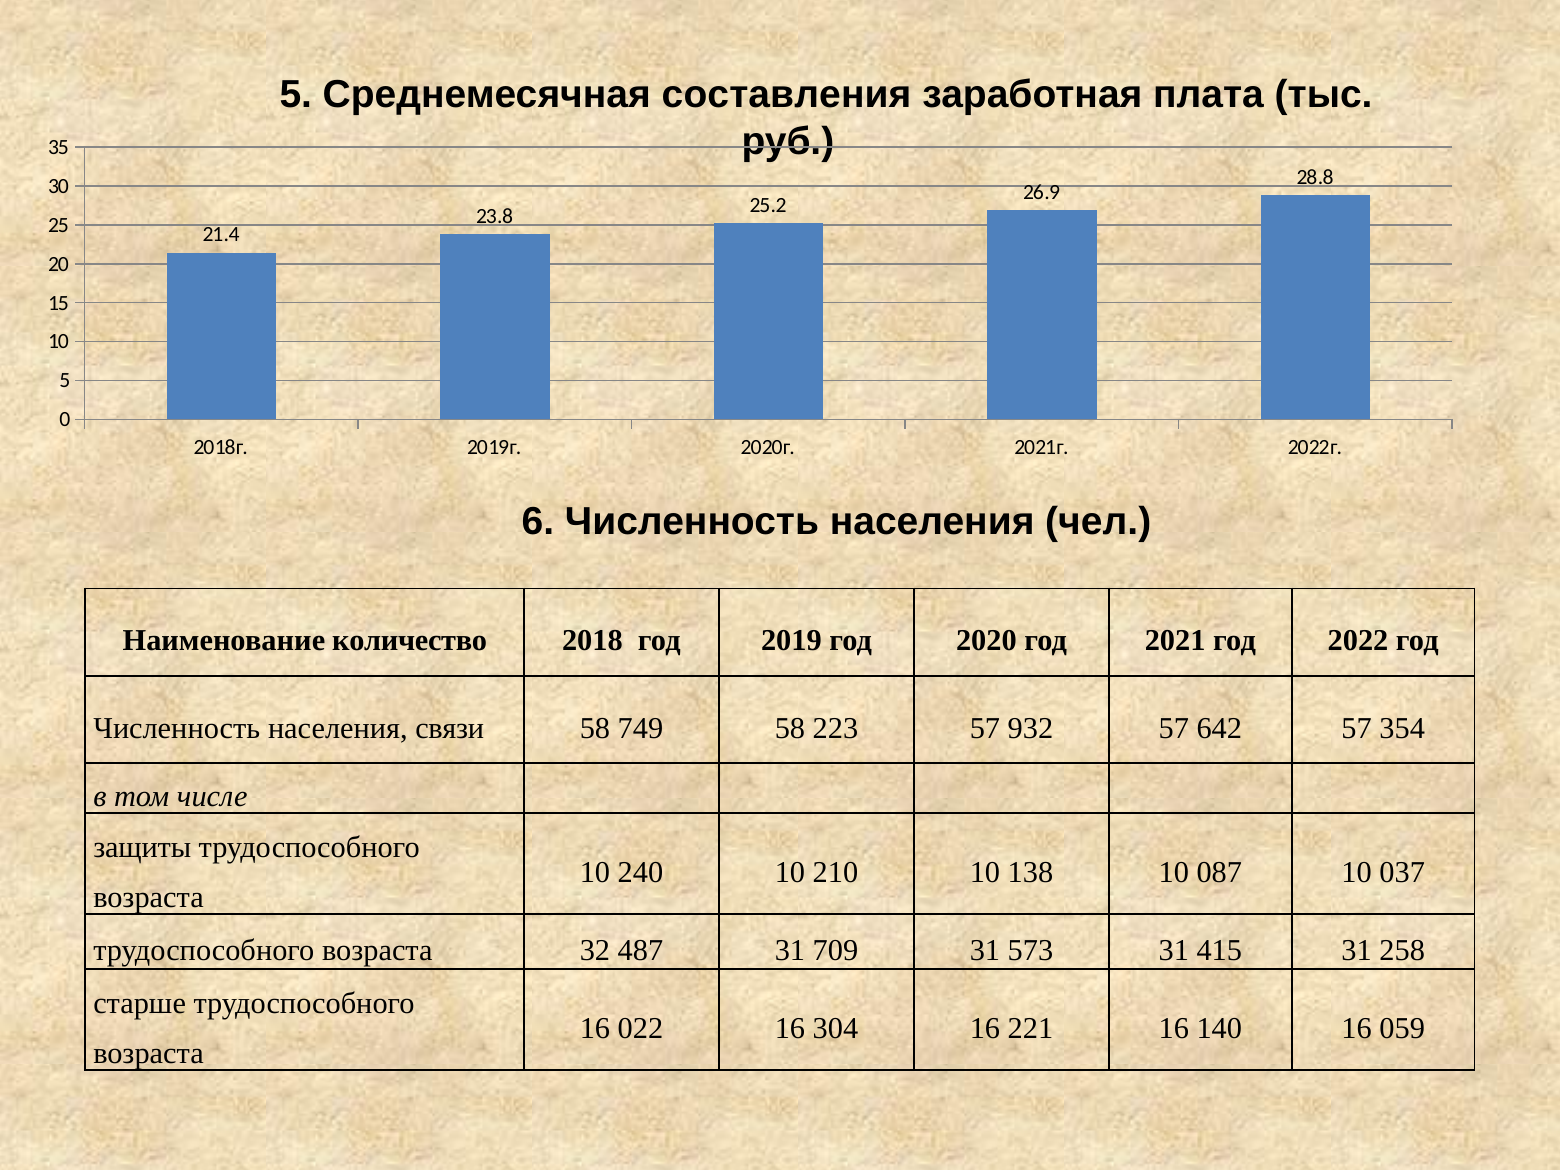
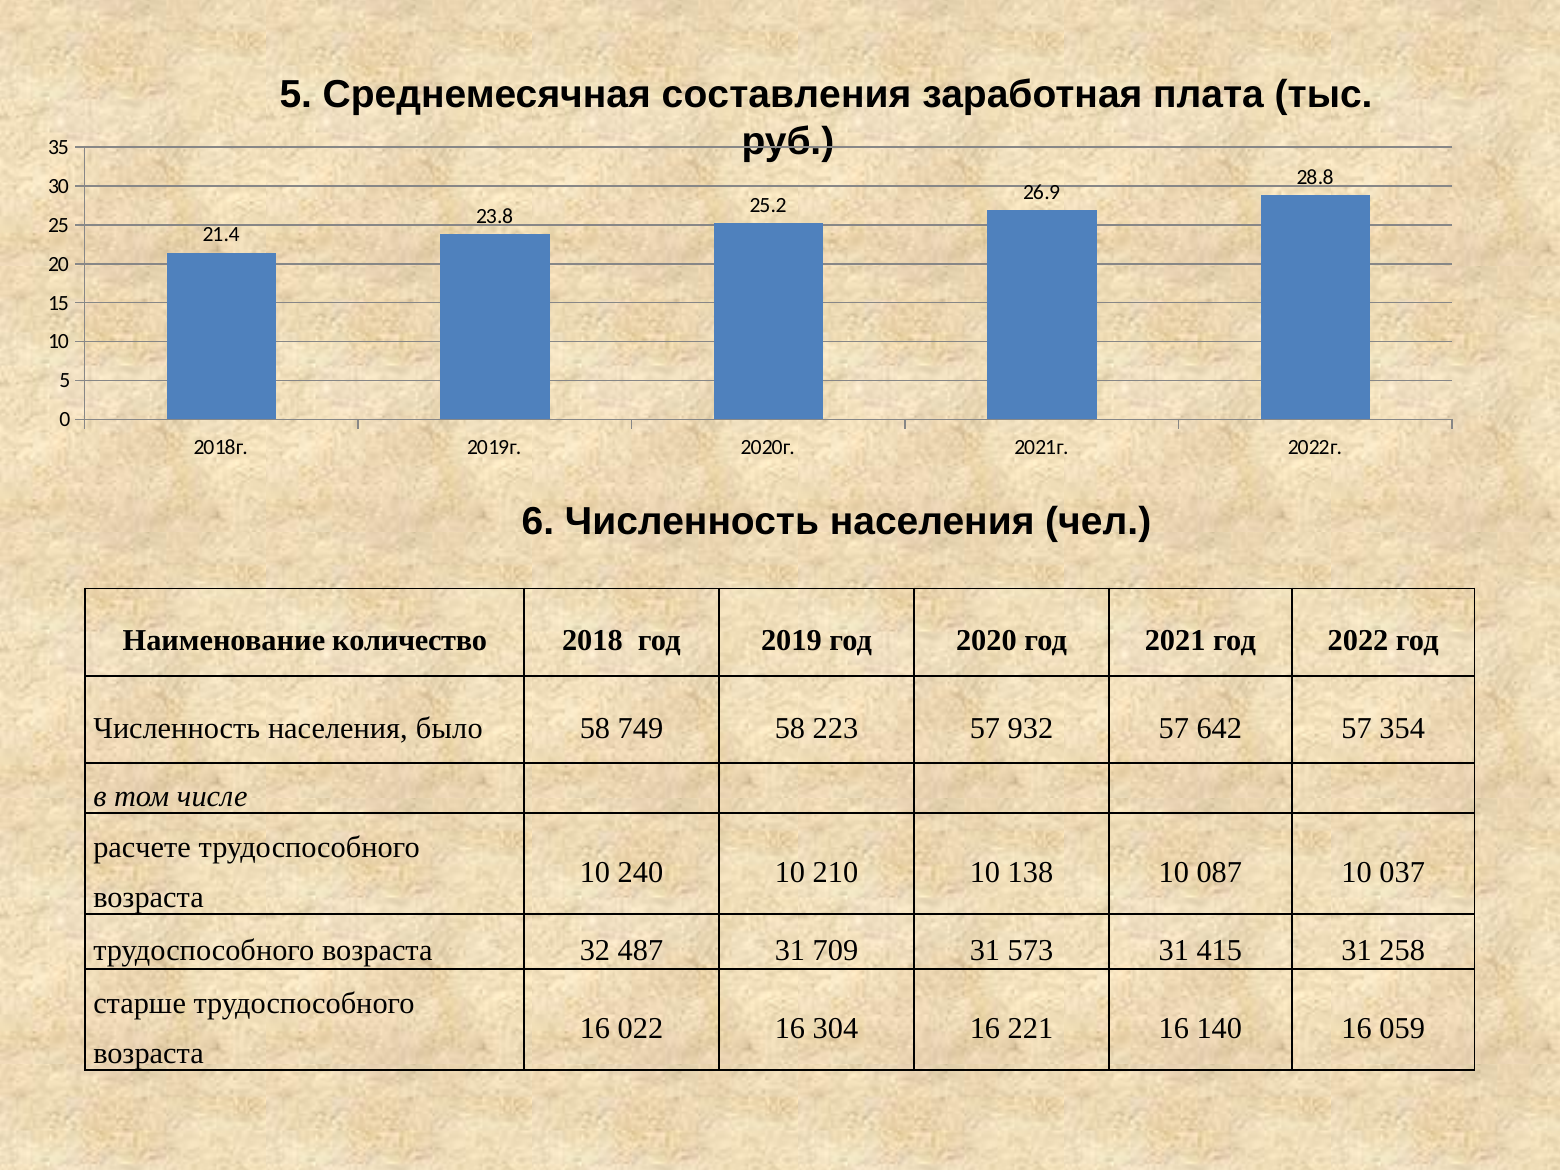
связи: связи -> было (449, 728)
защиты: защиты -> расчете (142, 847)
